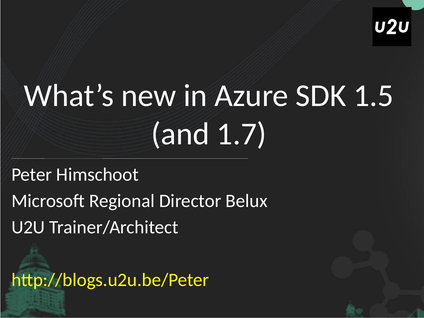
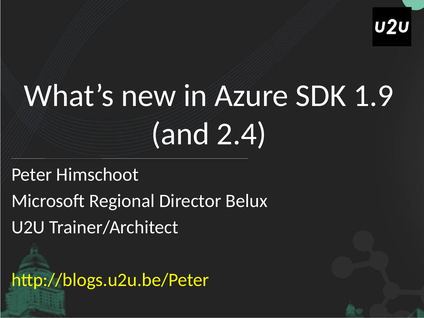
1.5: 1.5 -> 1.9 (374, 96)
1.7: 1.7 -> 2.4 (242, 134)
